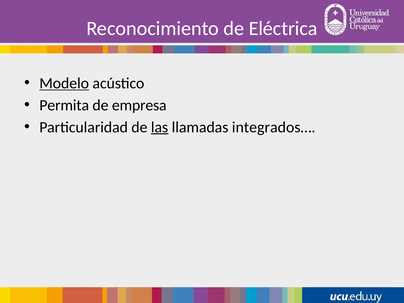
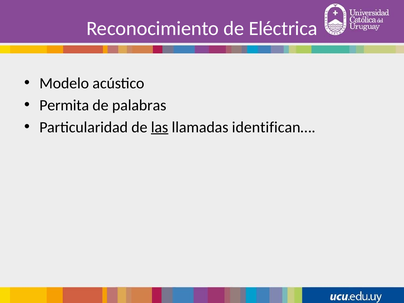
Modelo underline: present -> none (64, 83)
empresa: empresa -> palabras (139, 105)
integrados…: integrados… -> identifican… (274, 127)
